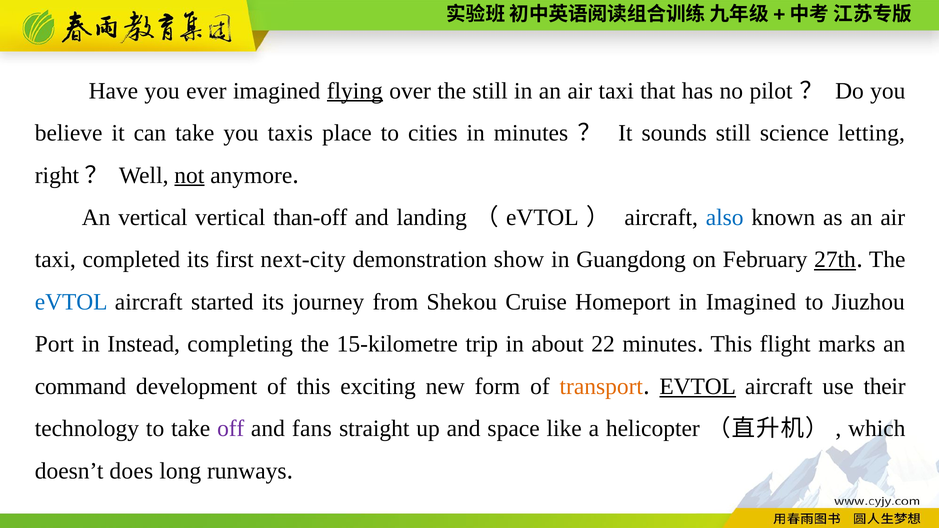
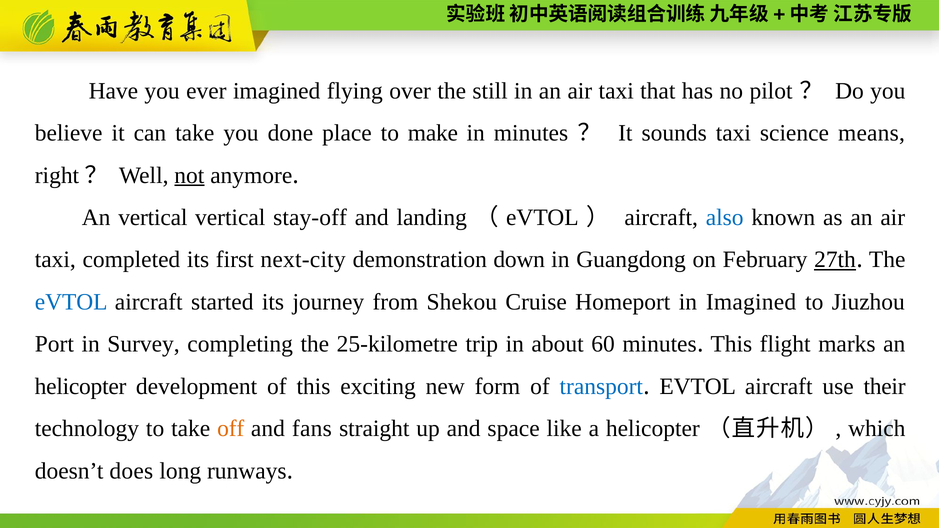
flying underline: present -> none (355, 91)
taxis: taxis -> done (290, 133)
cities: cities -> make (433, 133)
sounds still: still -> taxi (733, 133)
letting: letting -> means (871, 133)
than-off: than-off -> stay-off (310, 218)
show: show -> down (519, 260)
Instead: Instead -> Survey (144, 344)
15-kilometre: 15-kilometre -> 25-kilometre (397, 344)
22: 22 -> 60 (603, 344)
command: command -> helicopter (81, 387)
transport colour: orange -> blue (601, 387)
EVTOL underline: present -> none (698, 387)
off colour: purple -> orange (231, 429)
